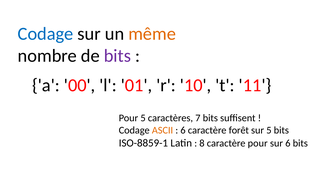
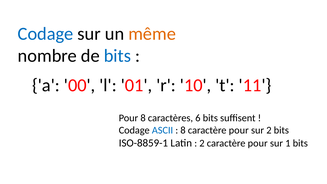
bits colour: purple -> blue (117, 56)
Pour 5: 5 -> 8 (143, 118)
7: 7 -> 6 (198, 118)
ASCII colour: orange -> blue (162, 130)
6: 6 -> 8 (183, 130)
forêt: forêt -> pour (239, 130)
sur 5: 5 -> 2 (269, 130)
8: 8 -> 2 (202, 143)
sur 6: 6 -> 1 (288, 143)
